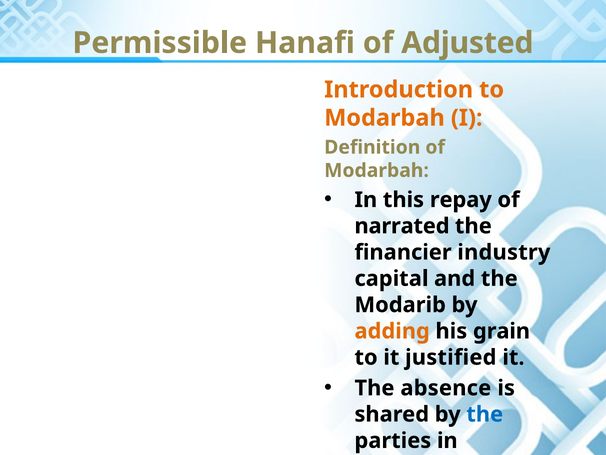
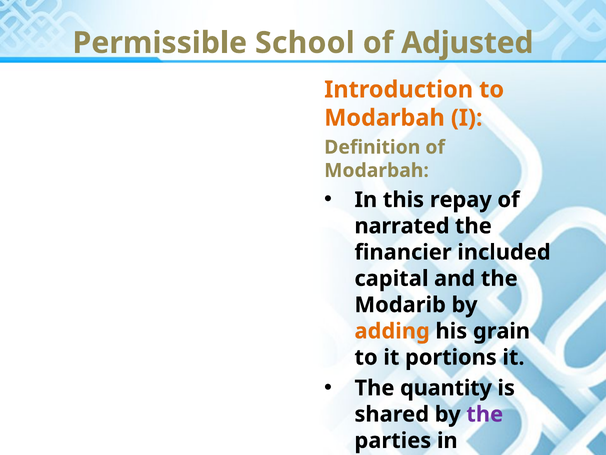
Hanafi: Hanafi -> School (305, 43)
industry: industry -> included (504, 252)
justified: justified -> portions (451, 357)
absence: absence -> quantity (446, 388)
the colour: blue -> purple (485, 414)
